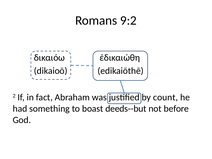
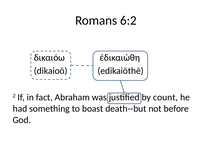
9:2: 9:2 -> 6:2 (128, 21)
deeds--but: deeds--but -> death--but (126, 109)
